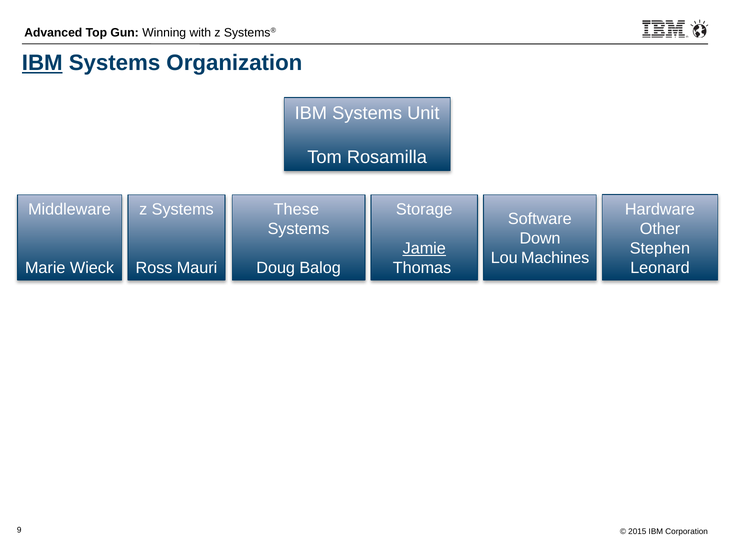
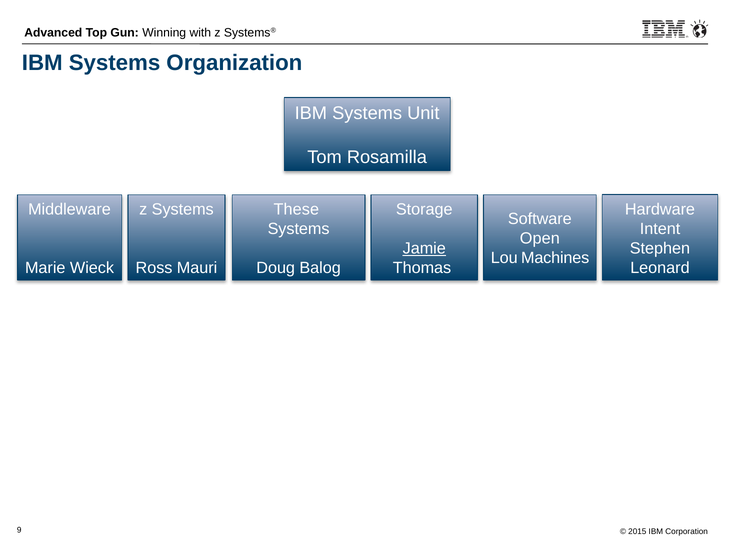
IBM underline: present -> none (42, 63)
Other: Other -> Intent (660, 229)
Down: Down -> Open (540, 238)
